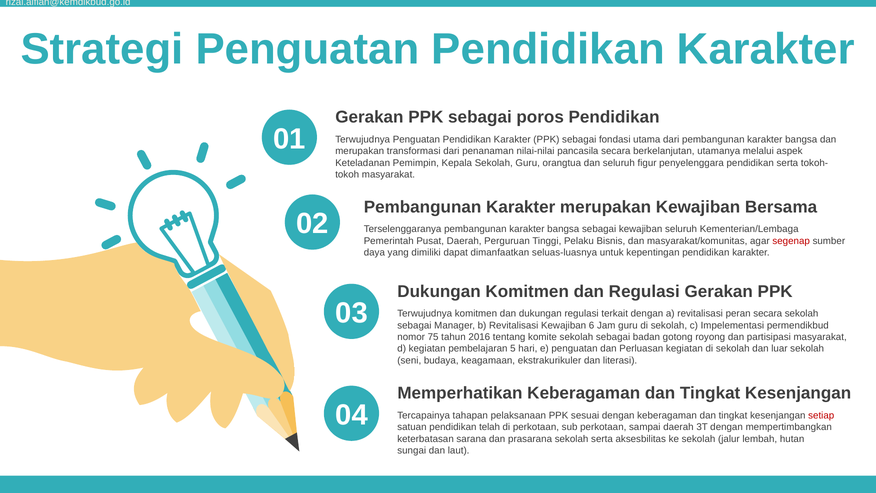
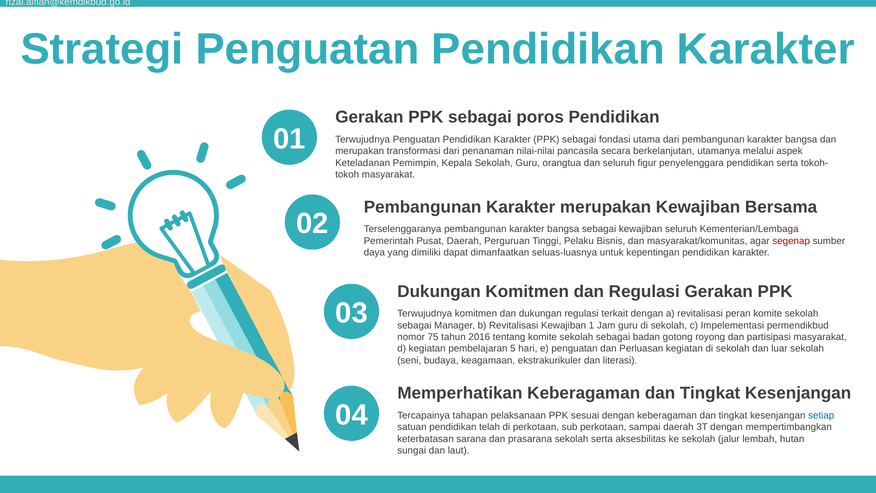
peran secara: secara -> komite (768, 314)
6: 6 -> 1 (592, 325)
setiap colour: red -> blue (821, 415)
